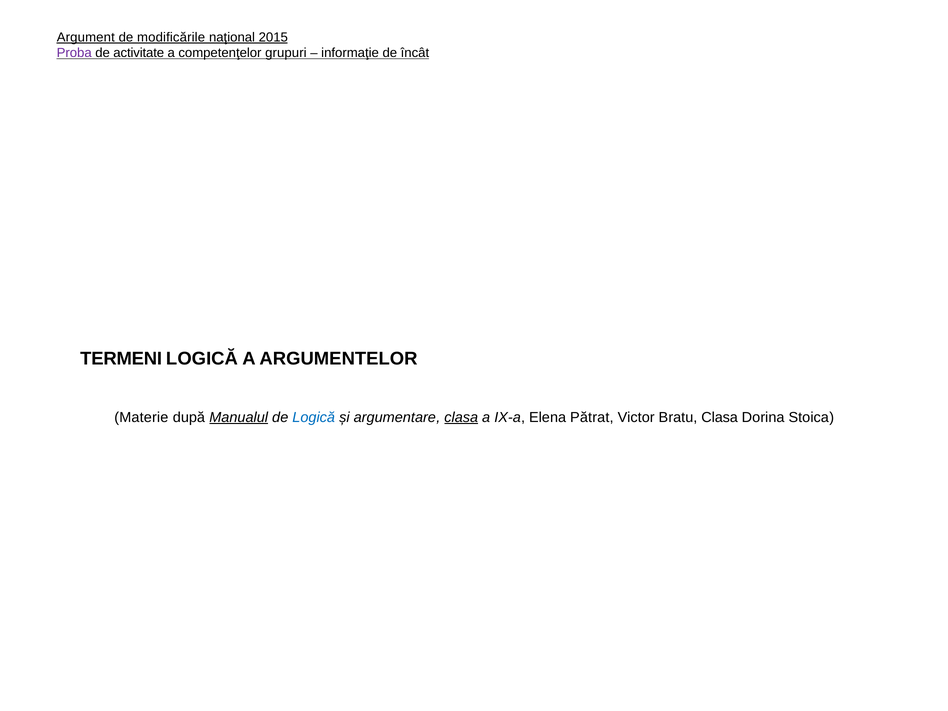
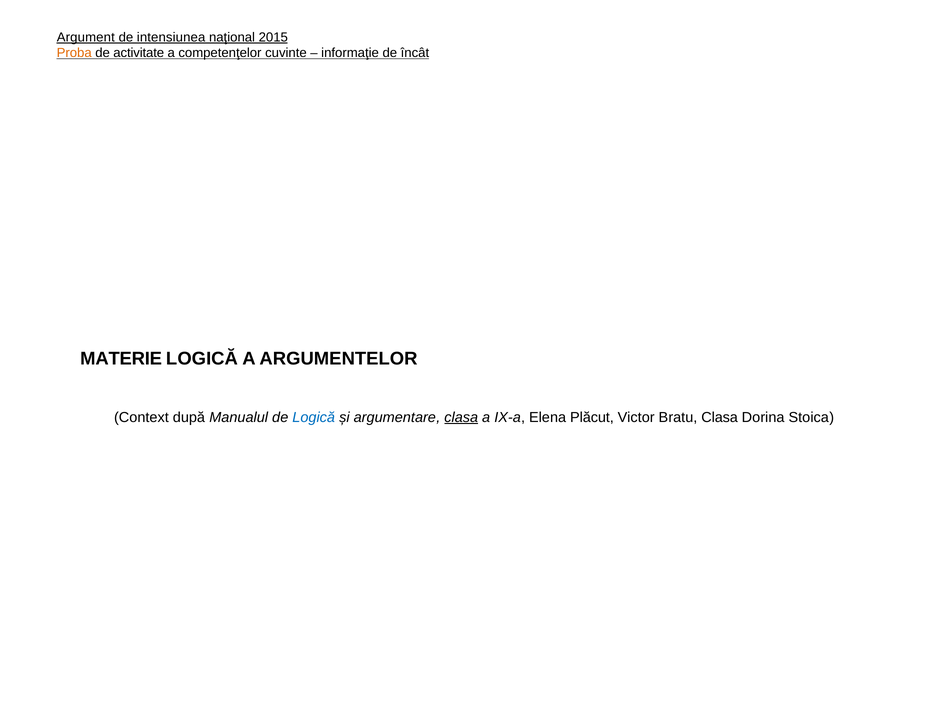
modificările: modificările -> intensiunea (171, 37)
Proba colour: purple -> orange (74, 53)
grupuri: grupuri -> cuvinte (286, 53)
TERMENI: TERMENI -> MATERIE (121, 359)
Materie: Materie -> Context (141, 417)
Manualul underline: present -> none (239, 417)
Pătrat: Pătrat -> Plăcut (592, 417)
